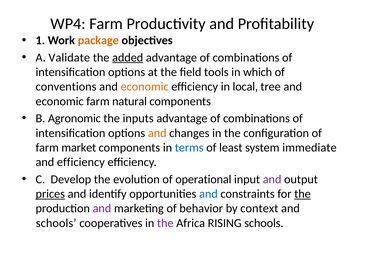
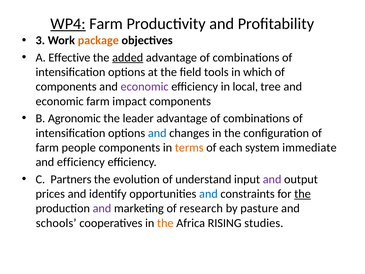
WP4 underline: none -> present (68, 24)
1: 1 -> 3 (40, 40)
Validate: Validate -> Effective (69, 57)
conventions: conventions -> components (66, 87)
economic colour: orange -> purple (145, 87)
natural: natural -> impact (129, 101)
inputs: inputs -> leader (138, 118)
and colour: orange -> blue (157, 133)
market: market -> people (79, 147)
terms colour: blue -> orange (189, 147)
least: least -> each (231, 147)
Develop: Develop -> Partners (71, 179)
operational: operational -> understand (203, 179)
prices underline: present -> none (50, 194)
behavior: behavior -> research (201, 208)
context: context -> pasture (259, 208)
the colour: purple -> orange (165, 223)
RISING schools: schools -> studies (264, 223)
